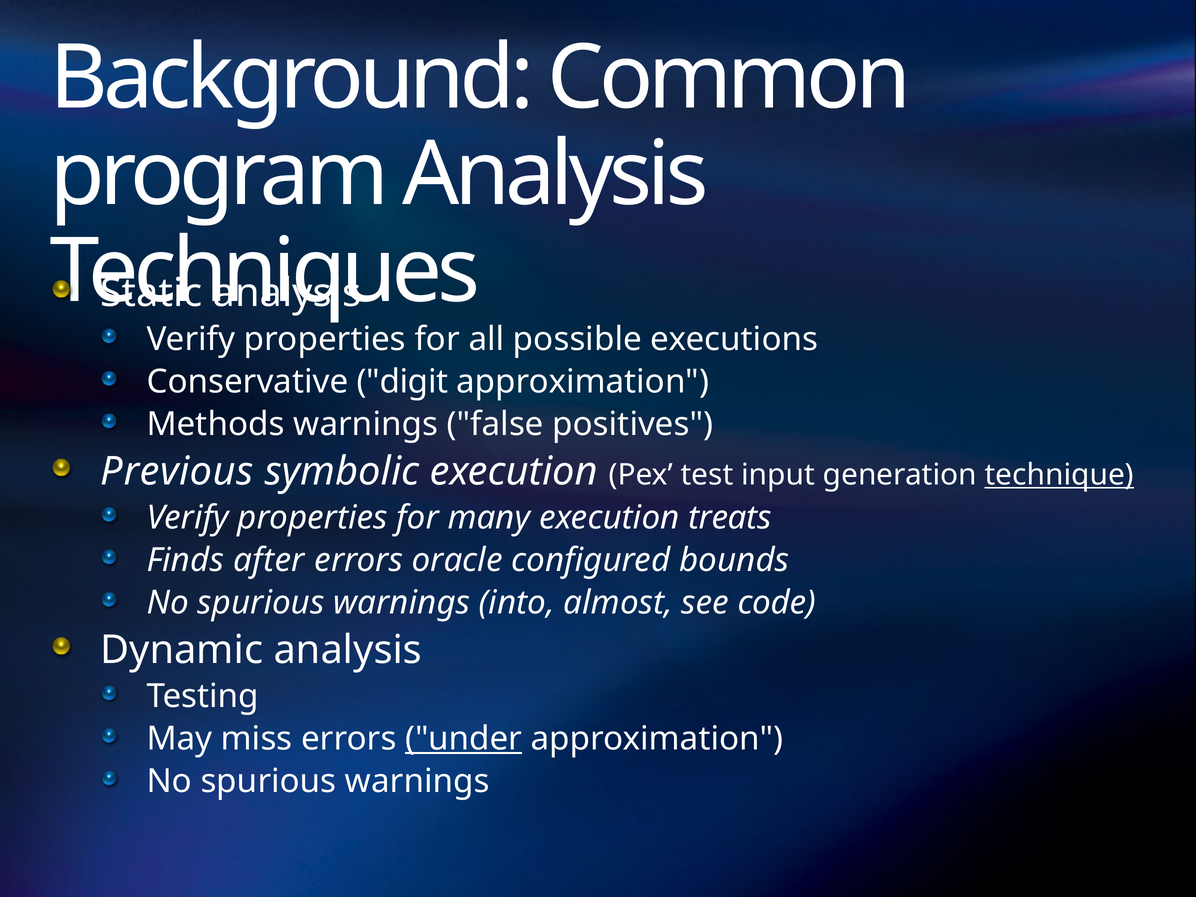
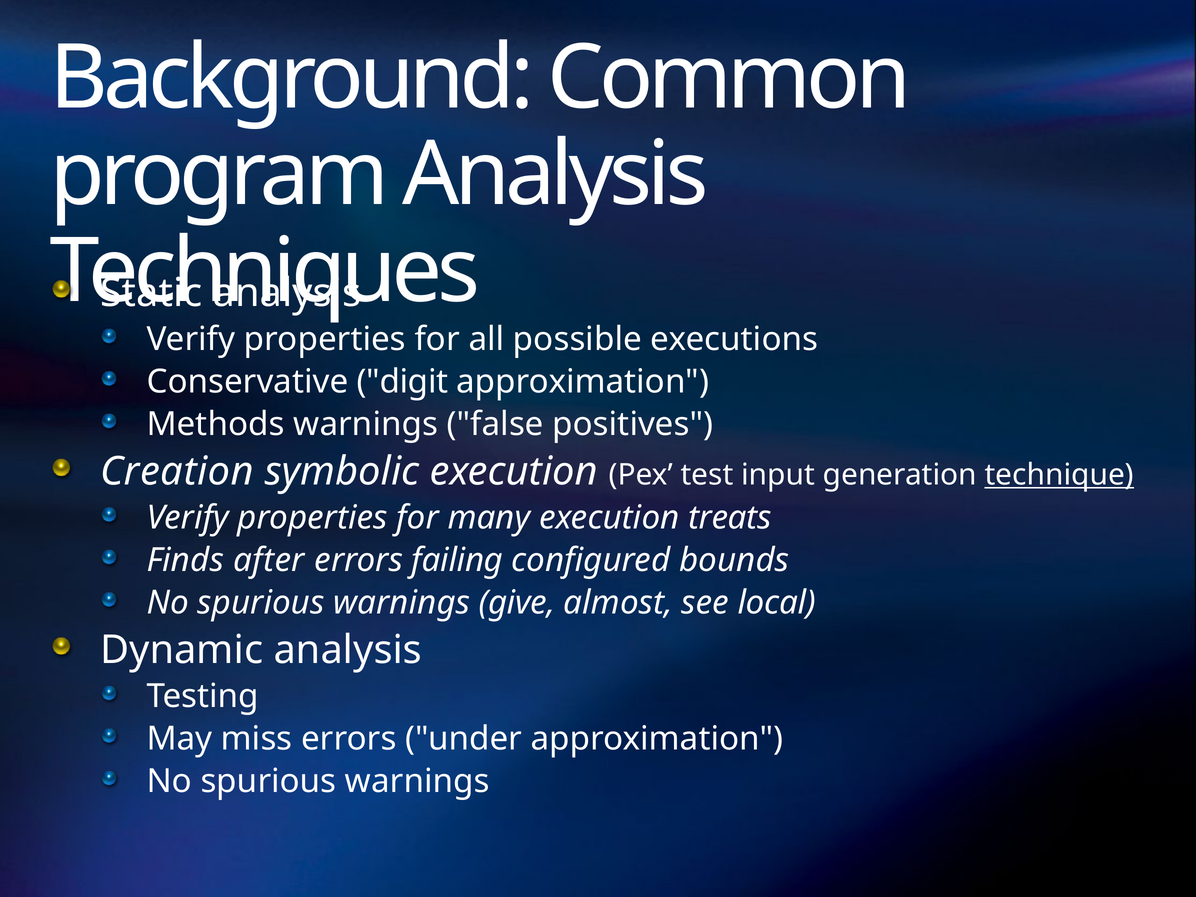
Previous: Previous -> Creation (177, 472)
oracle: oracle -> failing (457, 560)
into: into -> give (517, 603)
code: code -> local (777, 603)
under underline: present -> none (464, 739)
